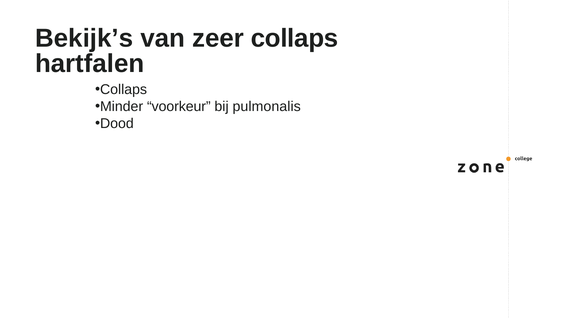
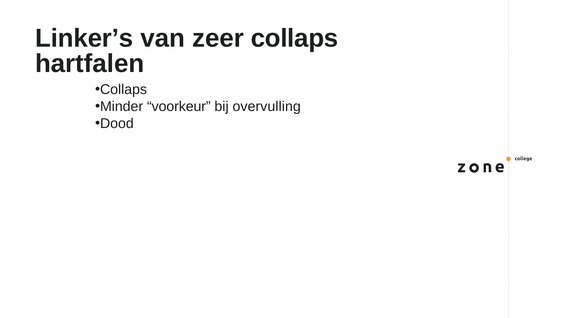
Bekijk’s: Bekijk’s -> Linker’s (84, 38)
pulmonalis: pulmonalis -> overvulling (267, 106)
